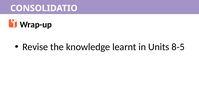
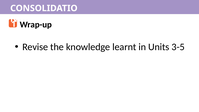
8-5: 8-5 -> 3-5 (178, 47)
